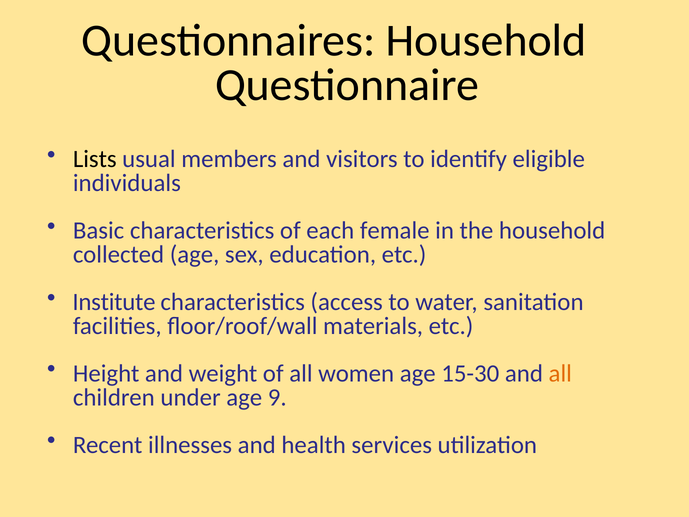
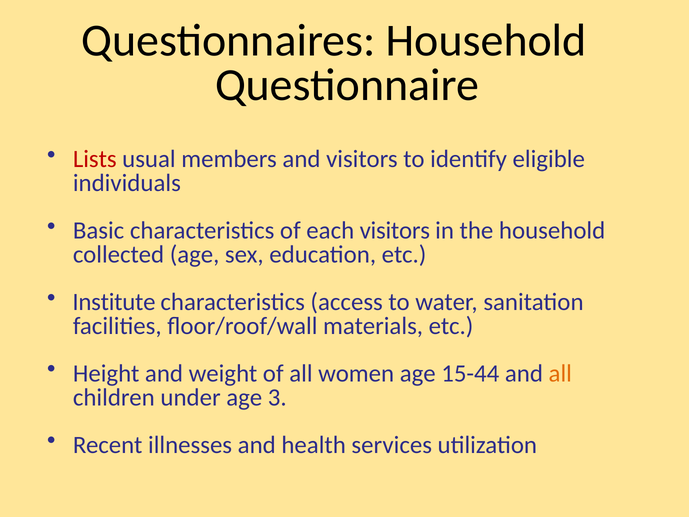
Lists colour: black -> red (95, 159)
each female: female -> visitors (395, 231)
15-30: 15-30 -> 15-44 (470, 373)
9: 9 -> 3 (277, 397)
